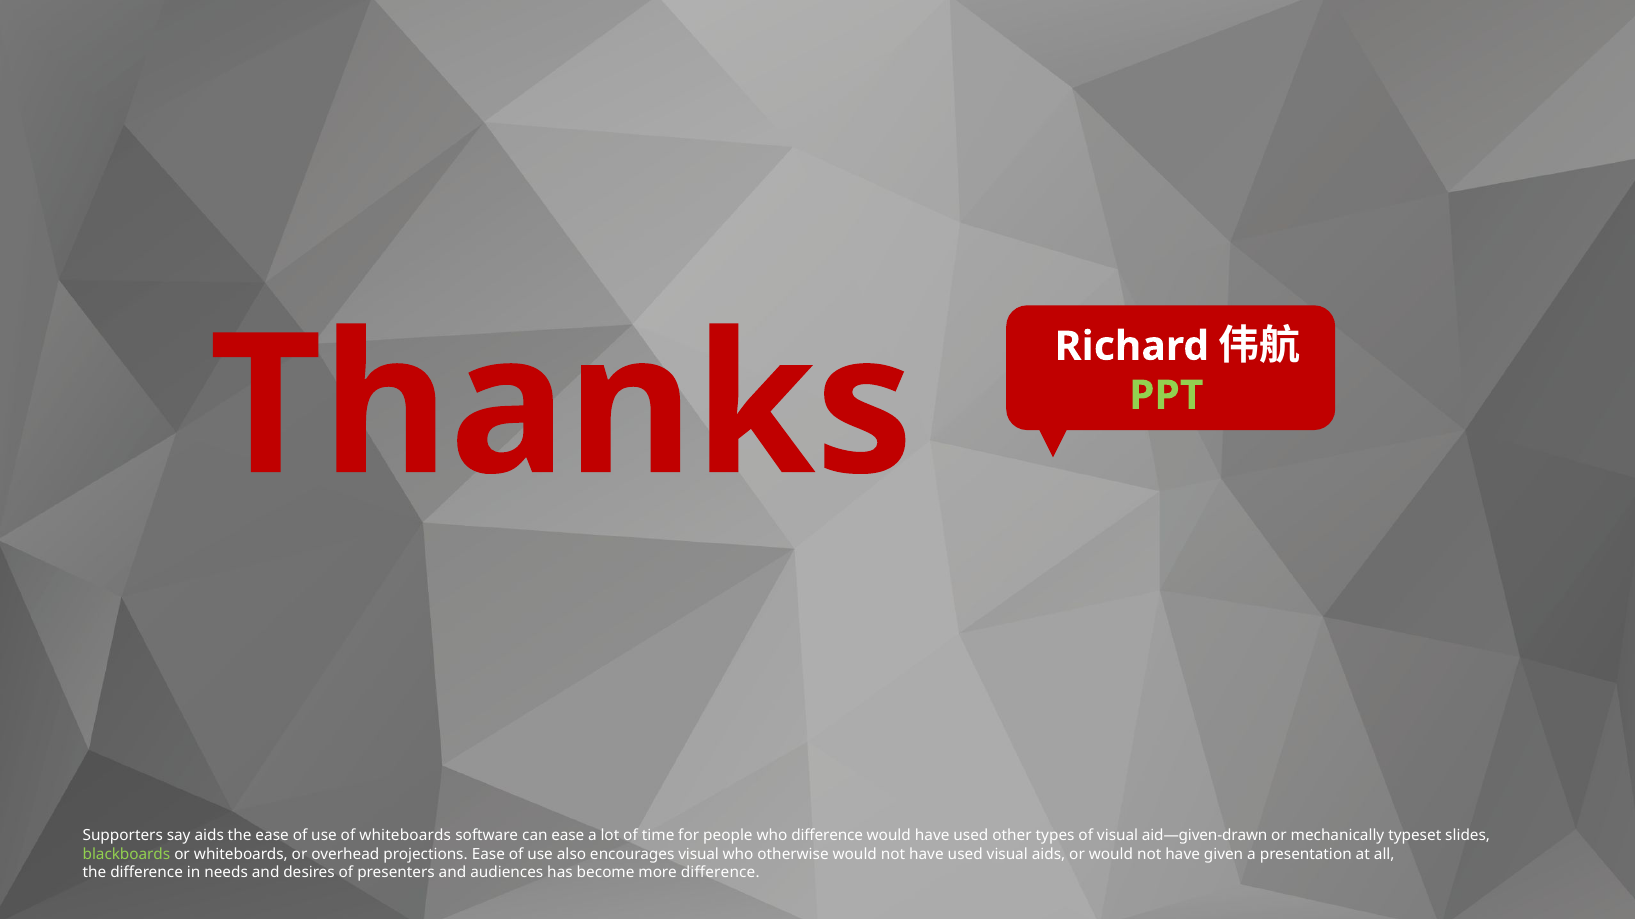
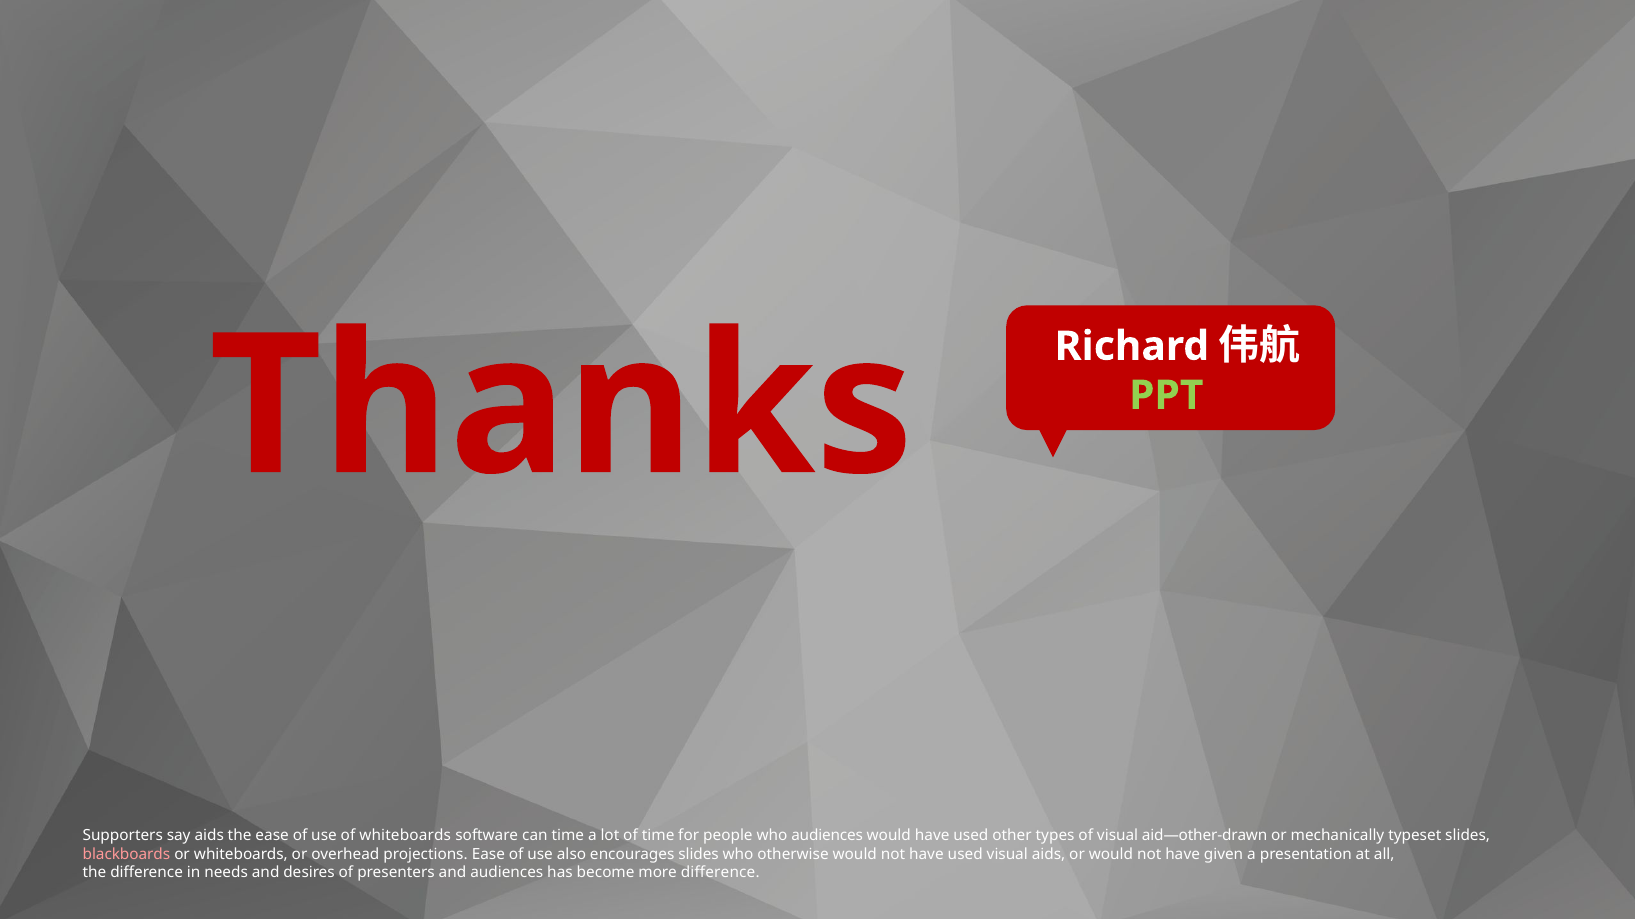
can ease: ease -> time (568, 836)
who difference: difference -> audiences (827, 836)
aid—given-drawn: aid—given-drawn -> aid—other-drawn (1205, 836)
blackboards colour: light green -> pink (126, 855)
encourages visual: visual -> slides (699, 855)
